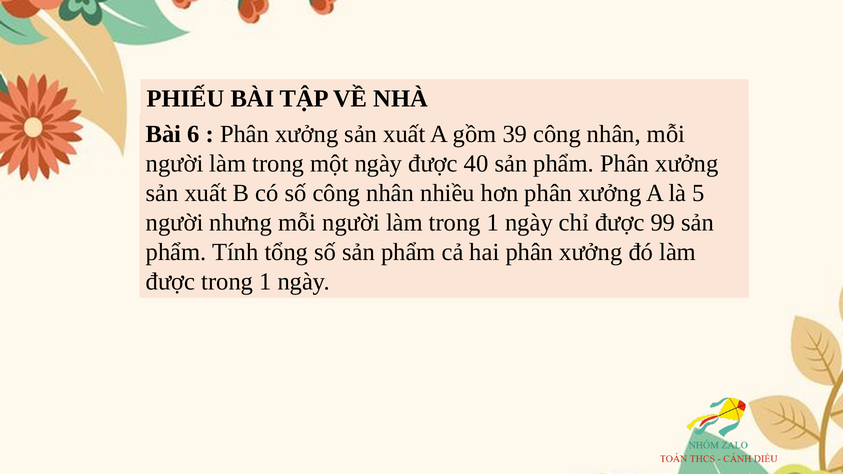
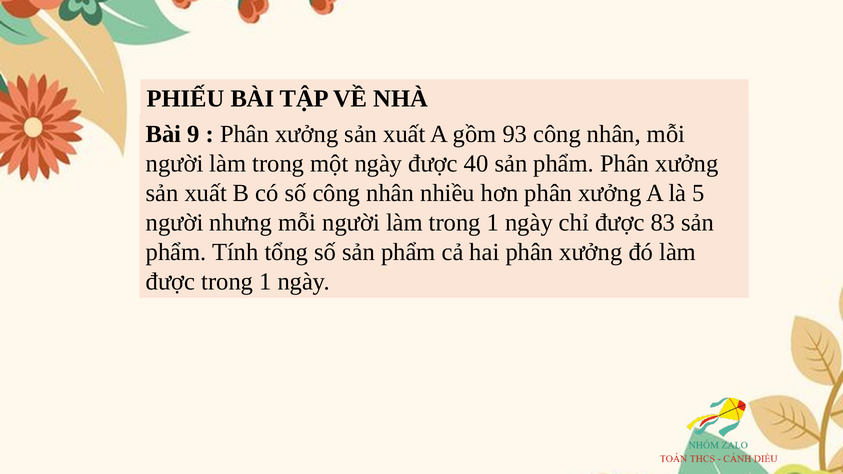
6: 6 -> 9 (193, 134)
39: 39 -> 93 (515, 134)
99: 99 -> 83 (663, 223)
